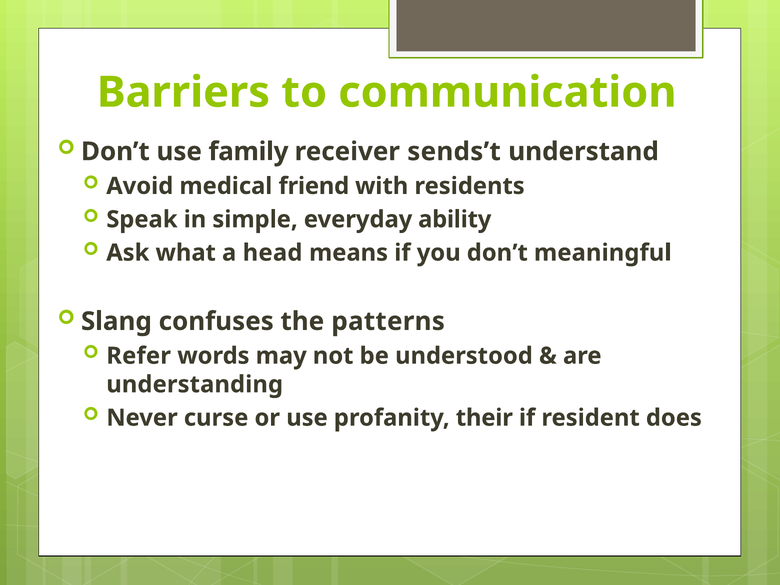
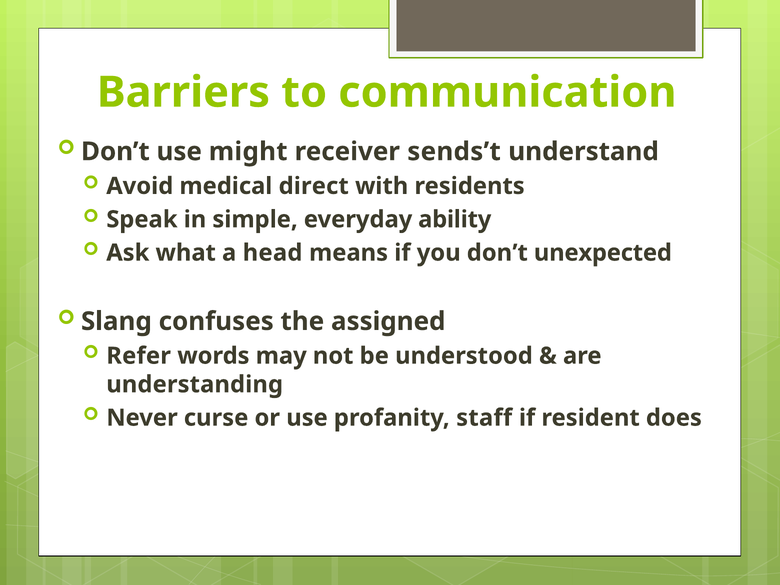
family: family -> might (248, 152)
friend: friend -> direct (314, 186)
meaningful: meaningful -> unexpected (603, 253)
patterns: patterns -> assigned (388, 321)
their: their -> staff (484, 418)
